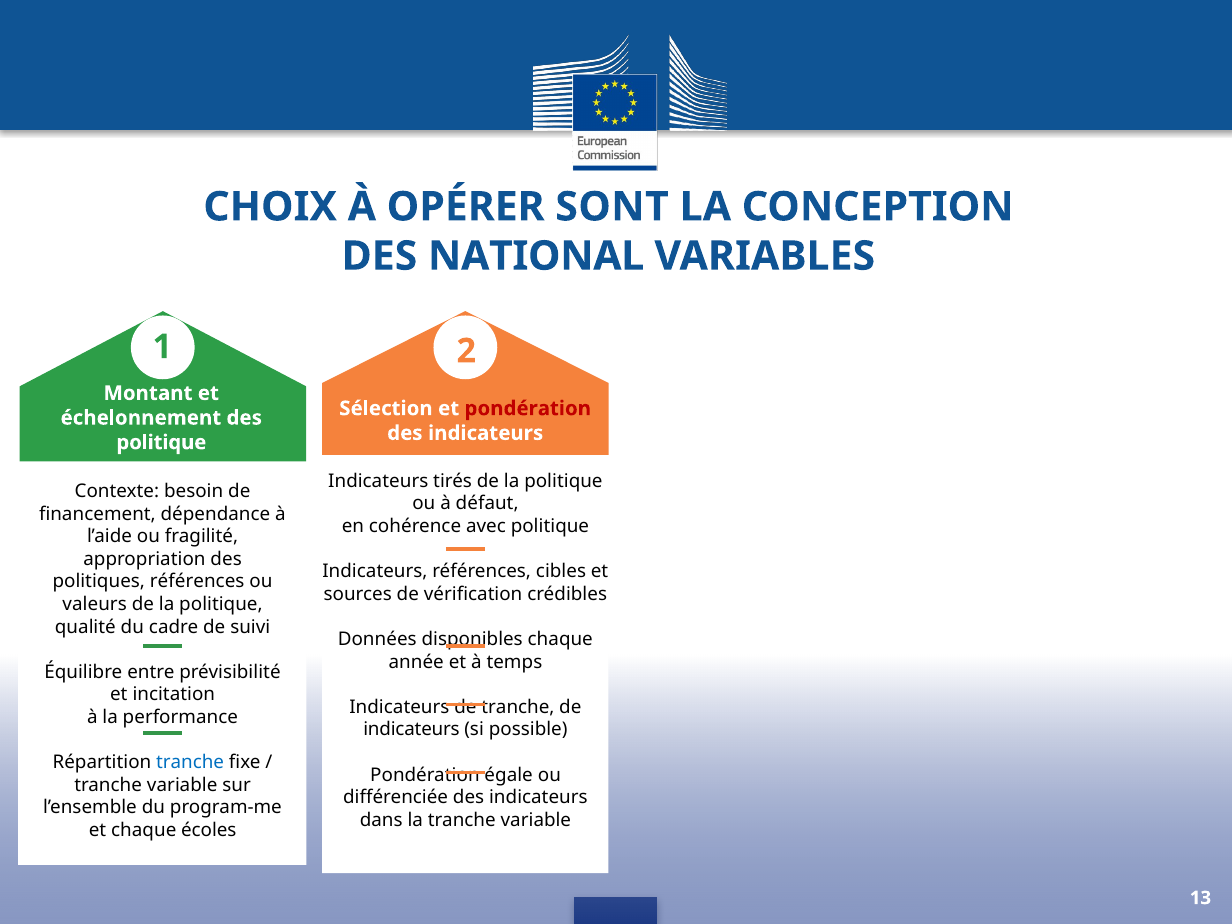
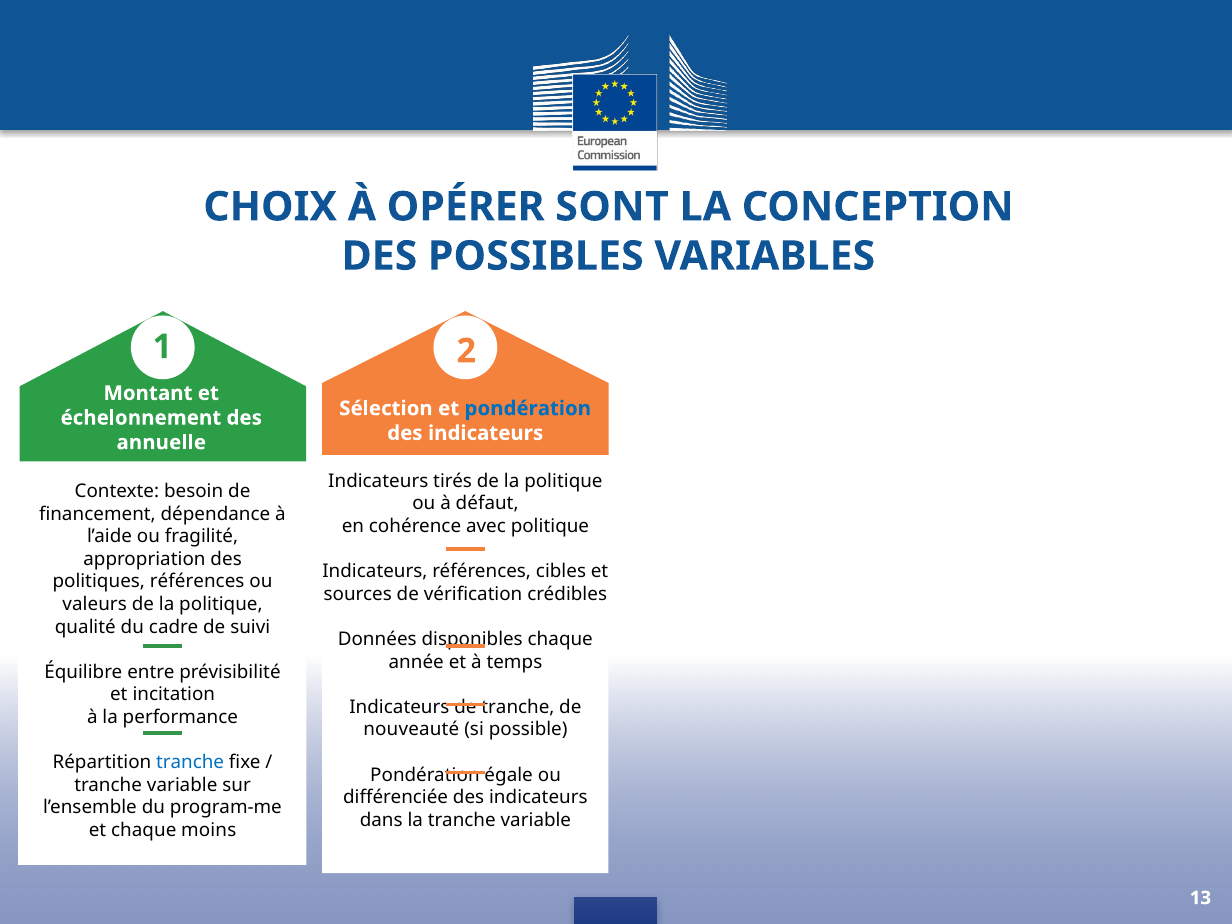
NATIONAL: NATIONAL -> POSSIBLES (536, 256)
pondération colour: red -> blue (528, 408)
politique: politique -> annuelle (161, 442)
indicateurs: indicateurs -> nouveauté (411, 730)
écoles: écoles -> moins (209, 830)
